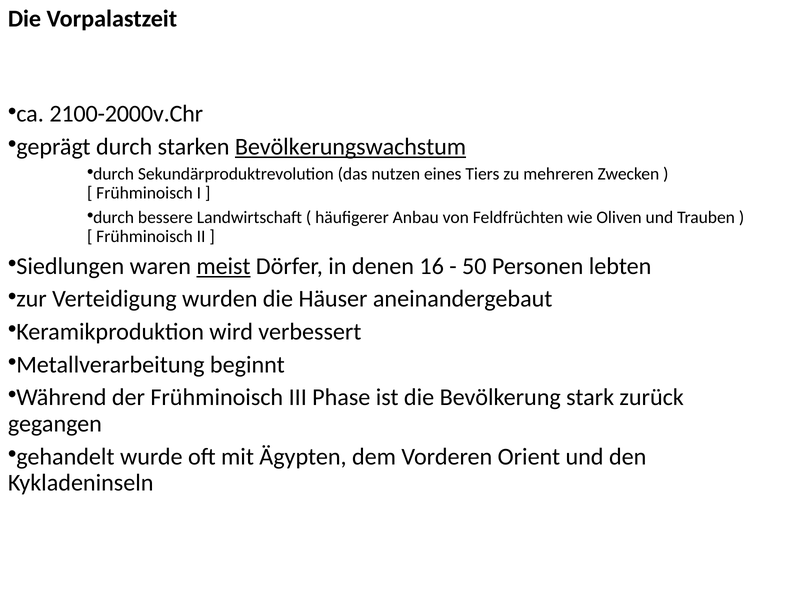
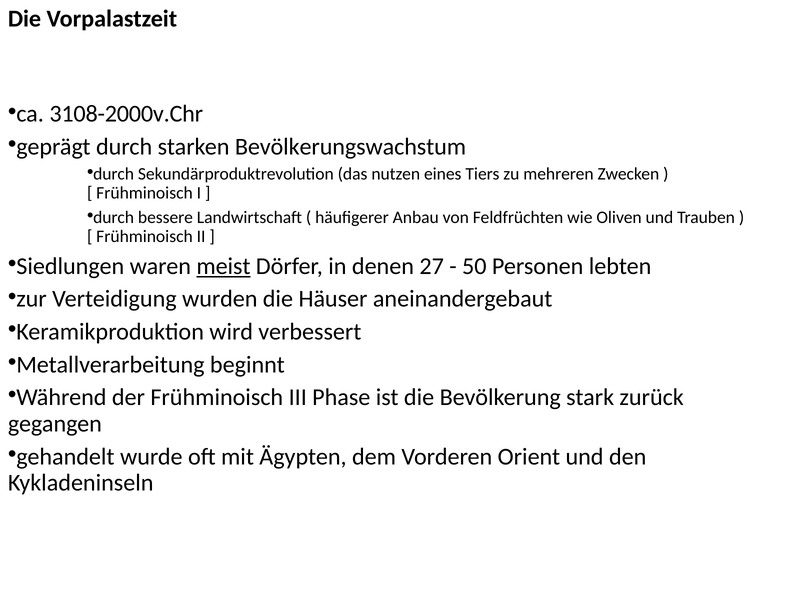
2100-2000v.Chr: 2100-2000v.Chr -> 3108-2000v.Chr (126, 114)
Bevölkerungswachstum underline: present -> none (350, 147)
16: 16 -> 27 (432, 266)
